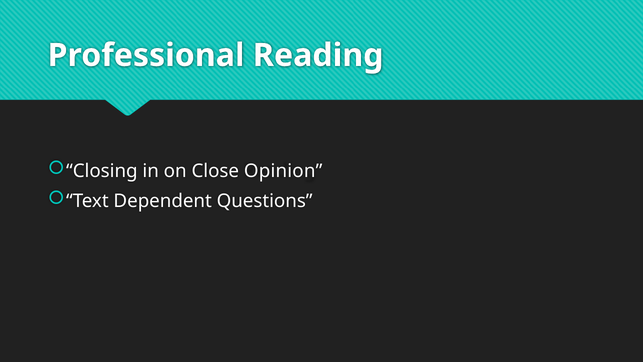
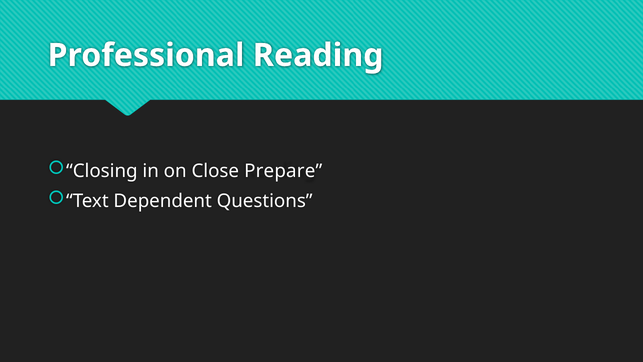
Opinion: Opinion -> Prepare (283, 171)
